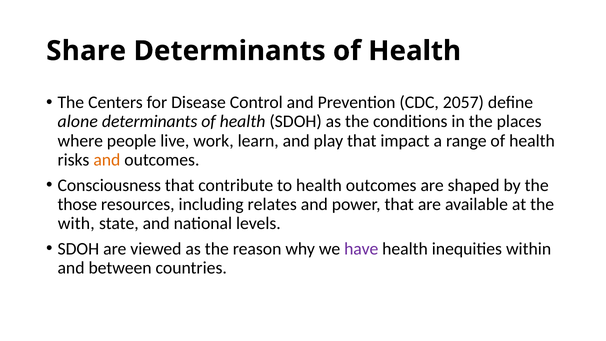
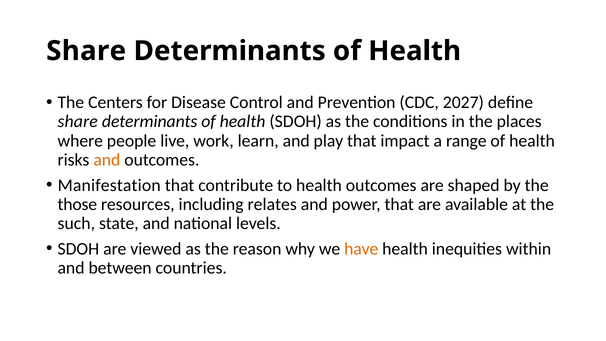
2057: 2057 -> 2027 (463, 102)
alone: alone -> share (78, 122)
Consciousness: Consciousness -> Manifestation (109, 185)
with: with -> such (76, 223)
have colour: purple -> orange (361, 249)
